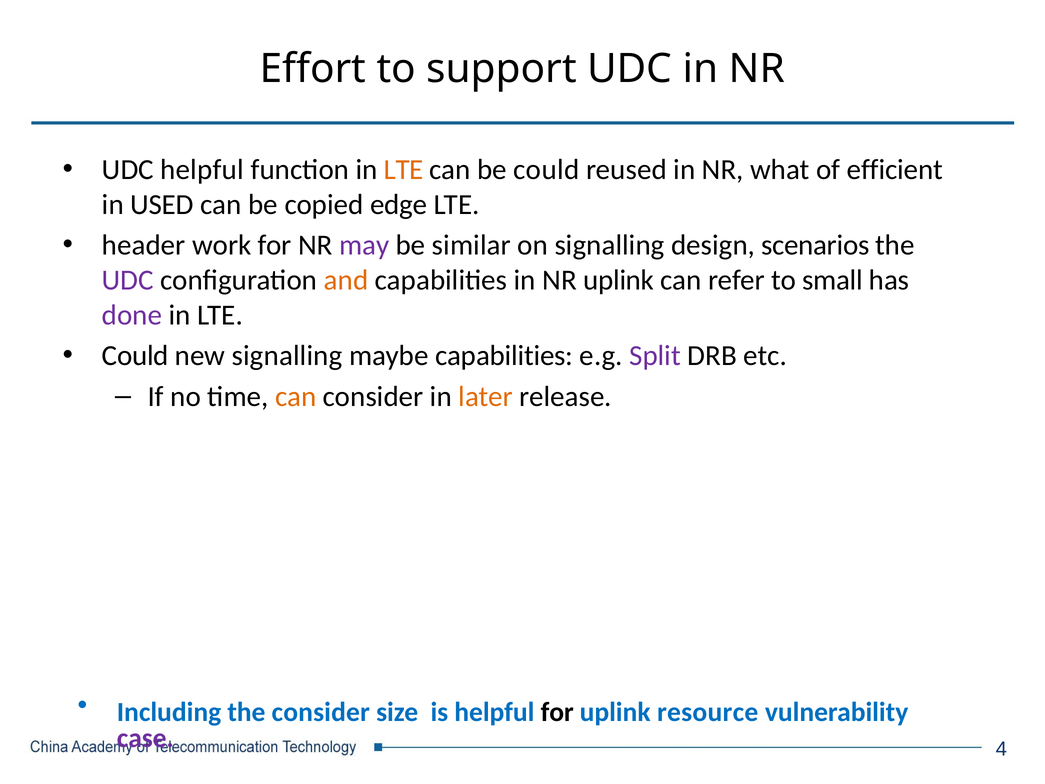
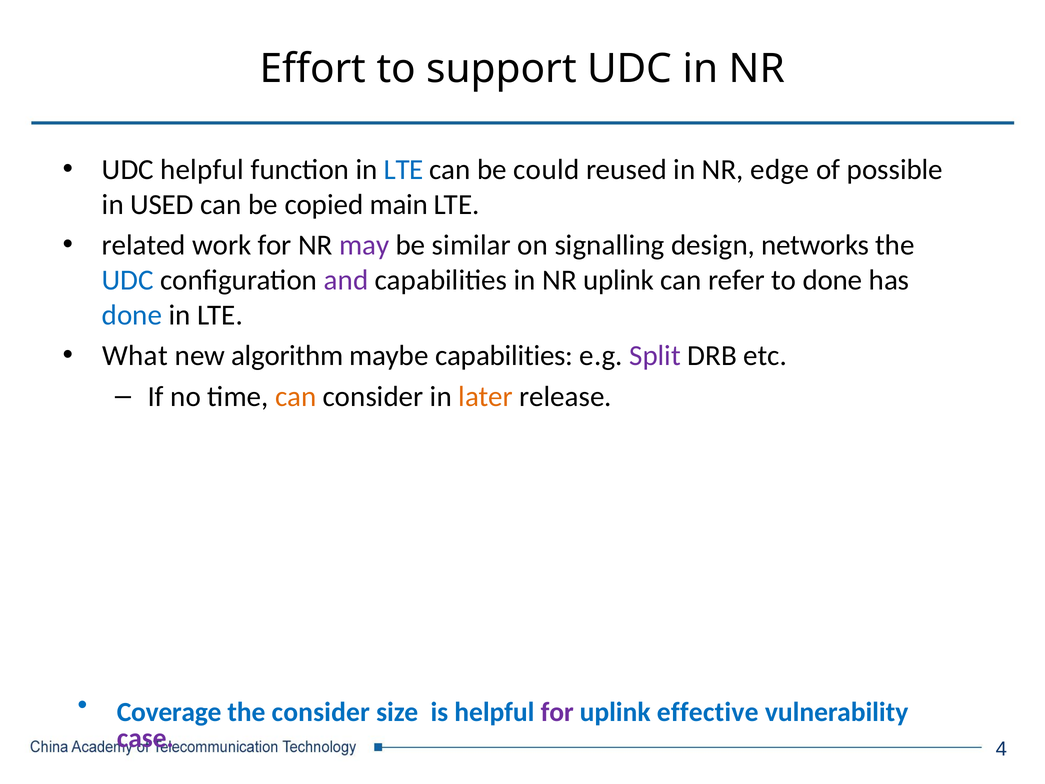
LTE colour: orange -> blue (404, 170)
what: what -> edge (780, 170)
efficient: efficient -> possible (895, 170)
edge: edge -> main (399, 205)
header: header -> related (144, 245)
scenarios: scenarios -> networks (815, 245)
UDC colour: purple -> blue (128, 280)
and colour: orange -> purple (346, 280)
to small: small -> done (833, 280)
done colour: purple -> blue (132, 315)
Could: Could -> What (135, 356)
new signalling: signalling -> algorithm (287, 356)
Including: Including -> Coverage (169, 712)
for colour: black -> purple (557, 712)
resource: resource -> effective (708, 712)
